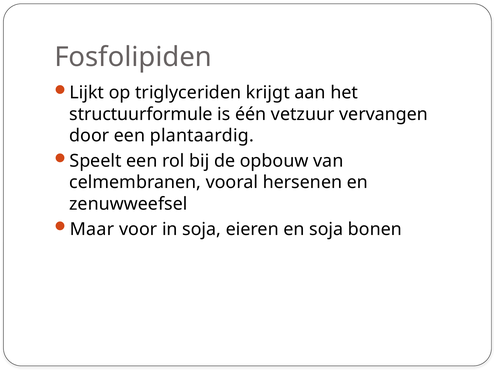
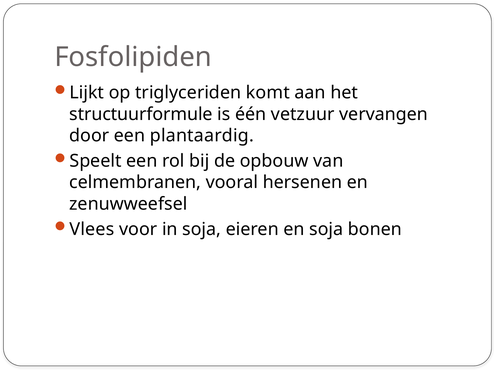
krijgt: krijgt -> komt (268, 93)
Maar: Maar -> Vlees (92, 229)
